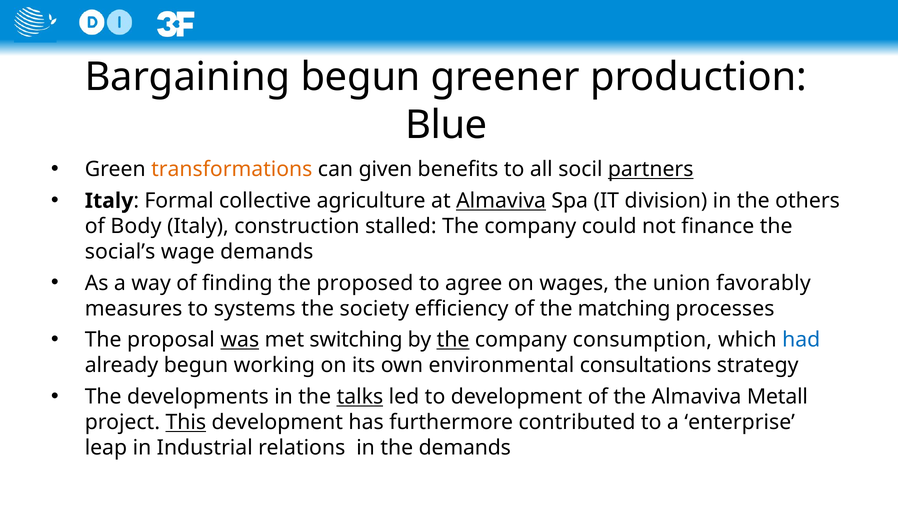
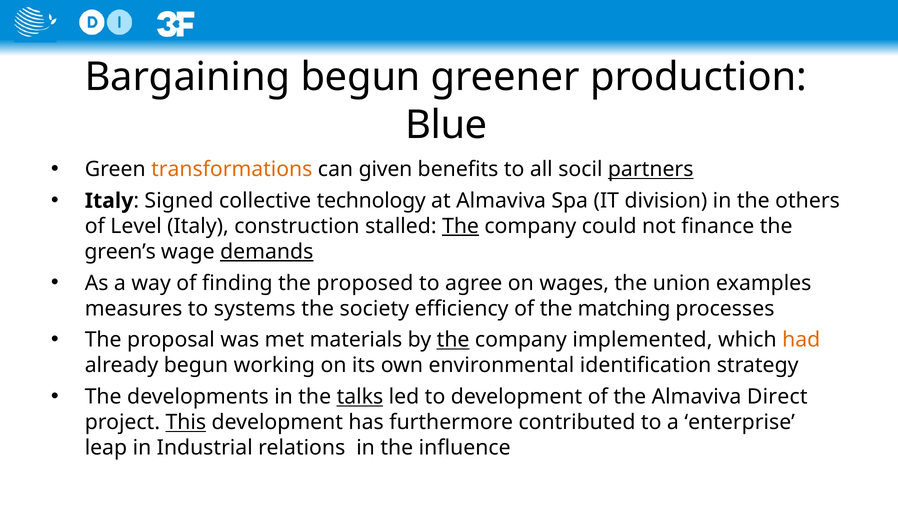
Formal: Formal -> Signed (179, 201)
agriculture: agriculture -> technology (371, 201)
Almaviva underline: present -> none (501, 201)
Body: Body -> Level (136, 226)
The underline: none -> present (461, 226)
social’s: social’s -> green’s (120, 252)
demands underline: none -> present (267, 252)
favorably: favorably -> examples (764, 283)
was underline: present -> none (240, 340)
switching: switching -> materials (356, 340)
consumption: consumption -> implemented (642, 340)
had colour: blue -> orange (801, 340)
consultations: consultations -> identification (646, 366)
Metall: Metall -> Direct (777, 397)
the demands: demands -> influence (465, 448)
